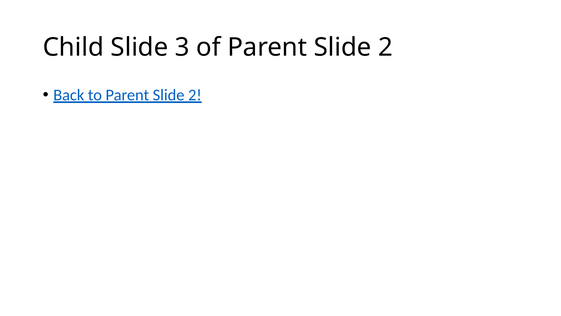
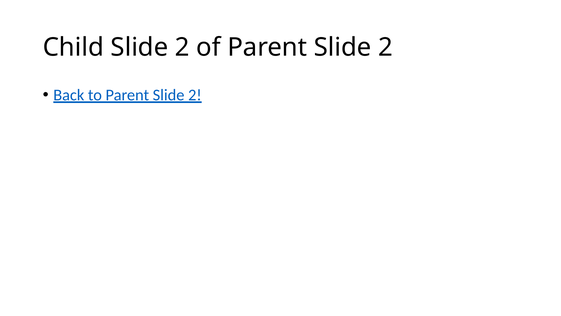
Child Slide 3: 3 -> 2 (182, 47)
